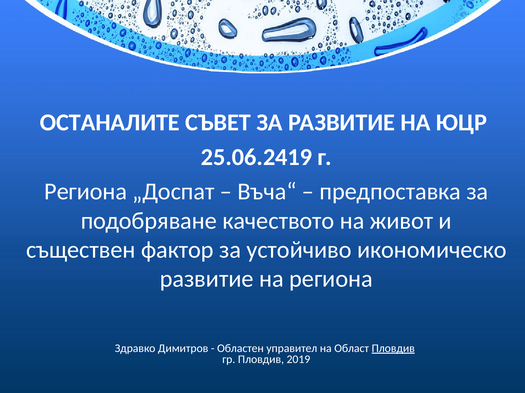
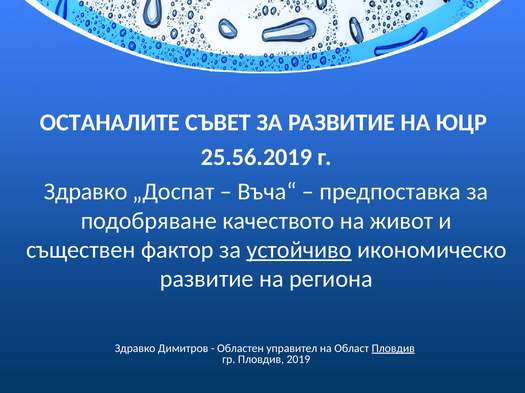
25.06.2419: 25.06.2419 -> 25.56.2019 (257, 157)
Региона: Региона -> Здравко (86, 192)
устойчиво underline: none -> present (299, 250)
